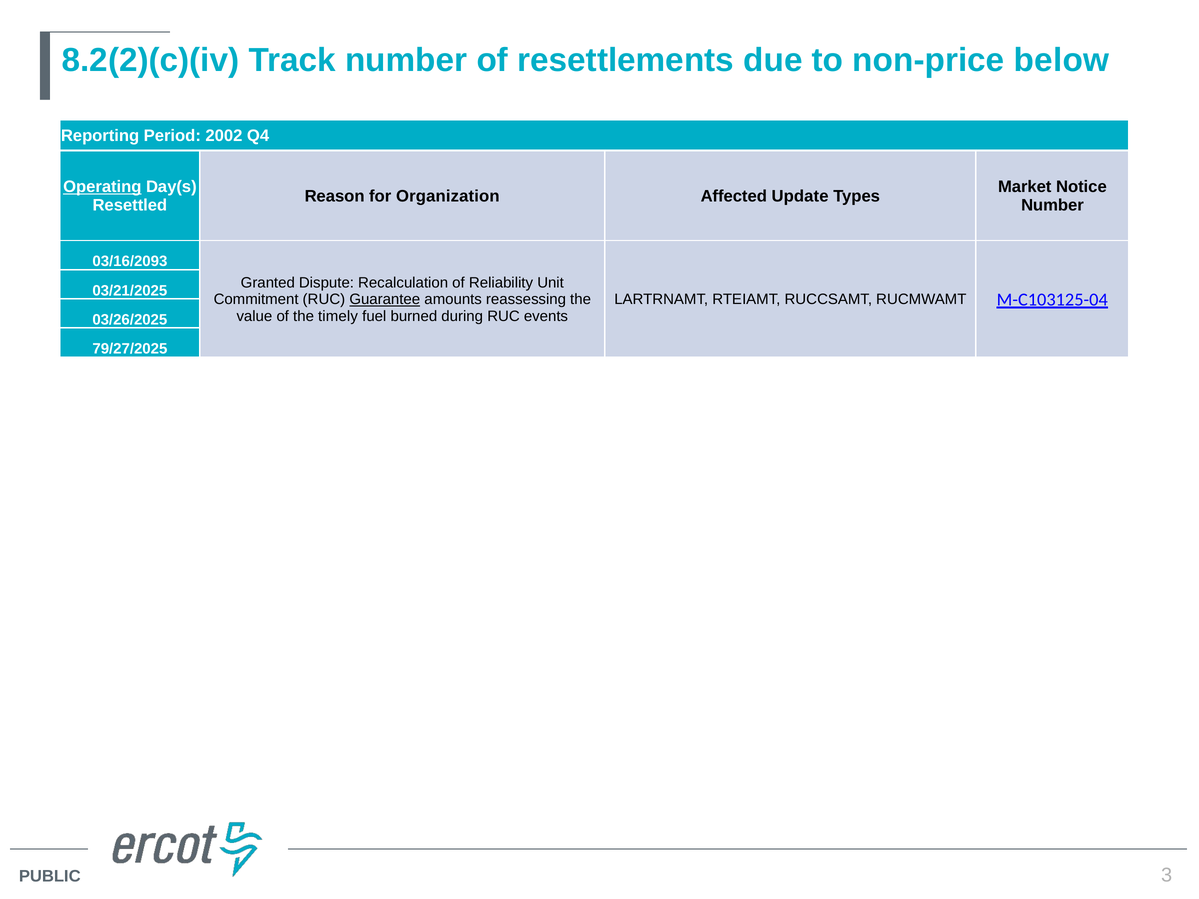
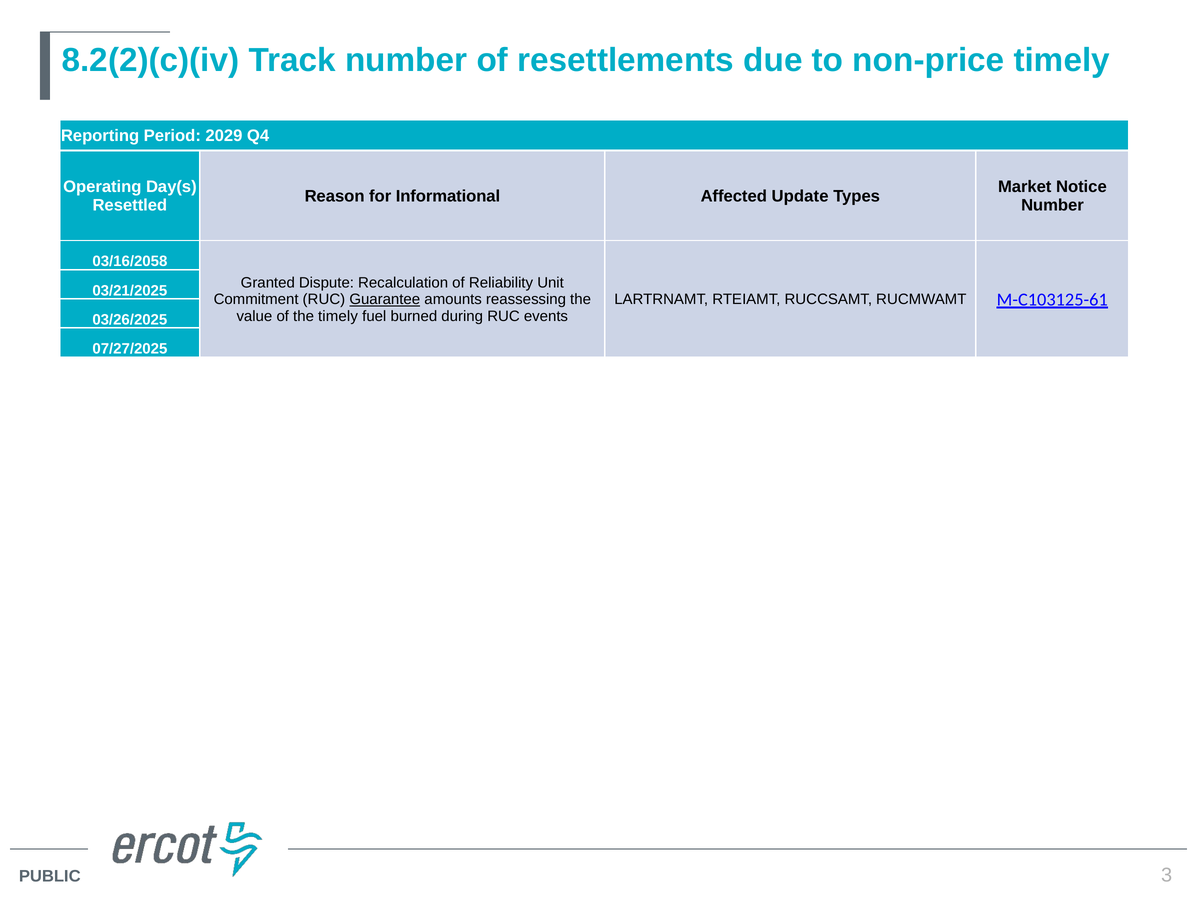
non-price below: below -> timely (1062, 60)
2002: 2002 -> 2029 (224, 136)
Operating underline: present -> none (102, 187)
Organization: Organization -> Informational (448, 196)
03/16/2093: 03/16/2093 -> 03/16/2058 (130, 262)
M-C103125-04: M-C103125-04 -> M-C103125-61 (1052, 300)
79/27/2025: 79/27/2025 -> 07/27/2025 (130, 349)
